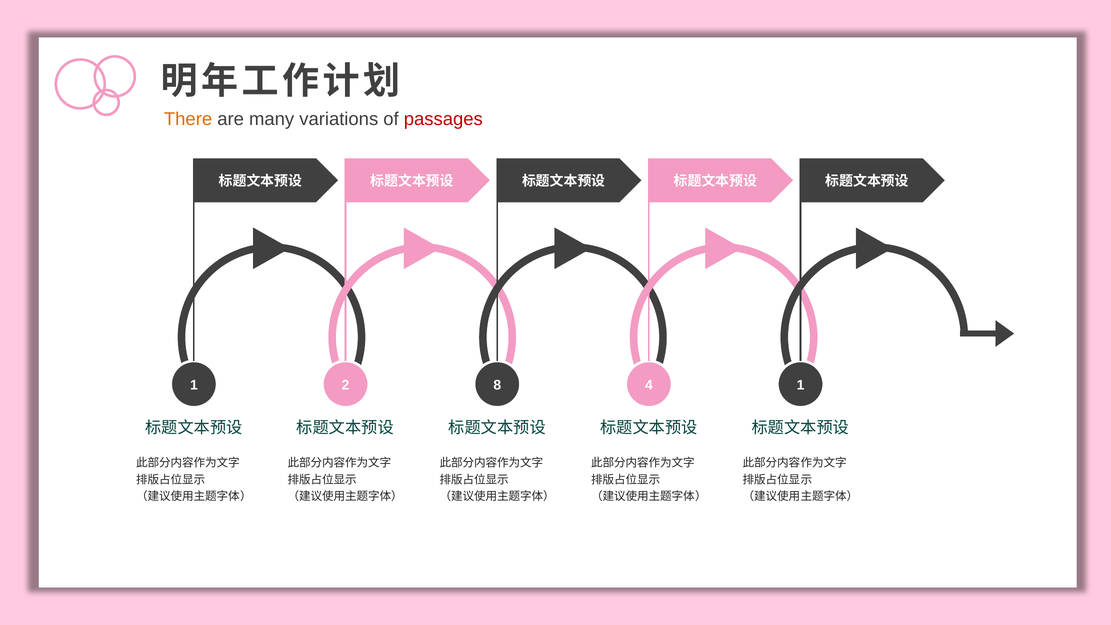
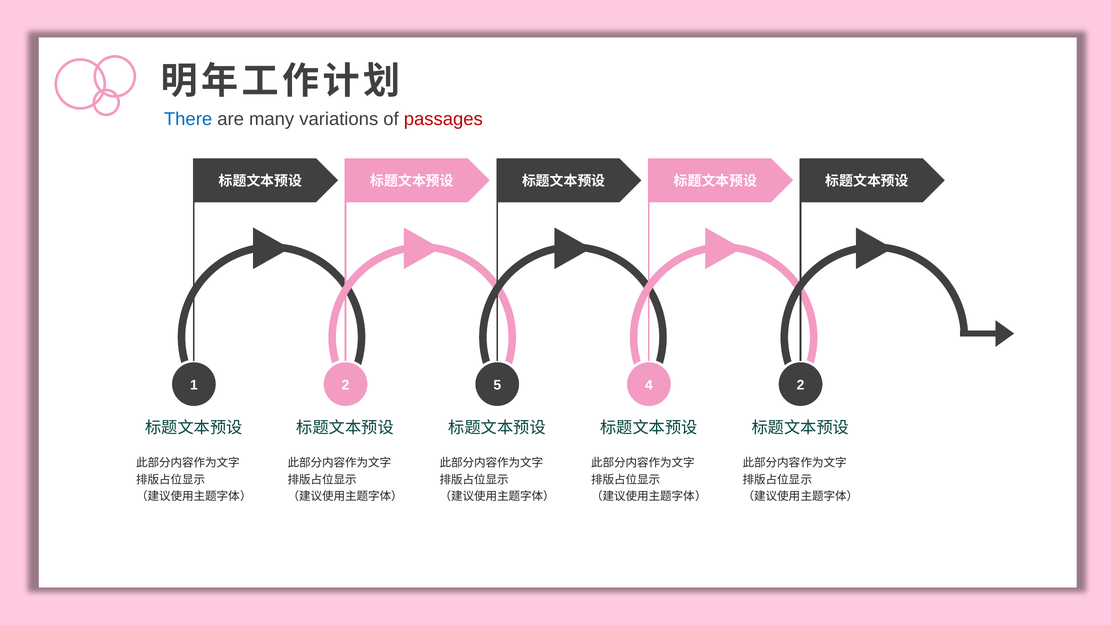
There colour: orange -> blue (188, 119)
8: 8 -> 5 (497, 385)
4 1: 1 -> 2 (801, 385)
